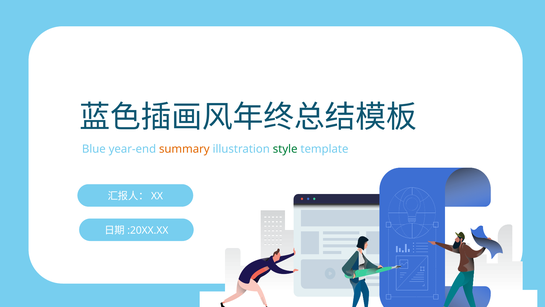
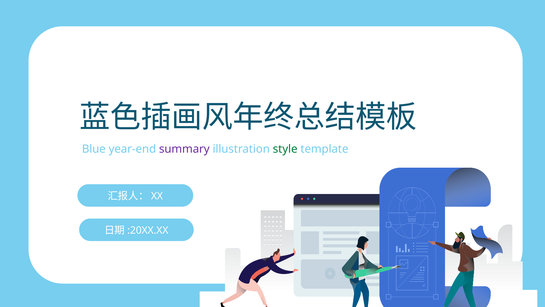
summary colour: orange -> purple (184, 149)
